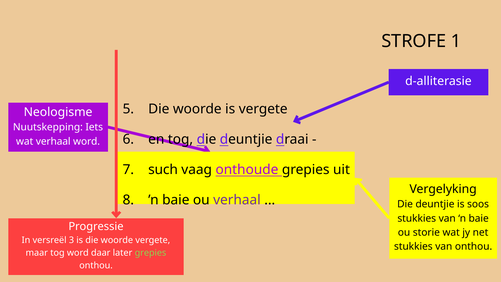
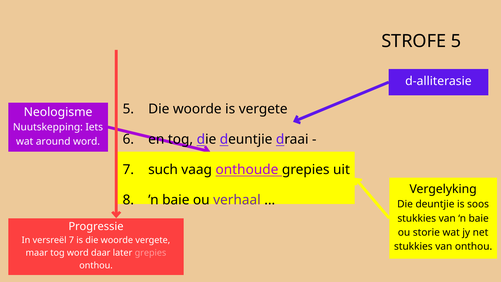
STROFE 1: 1 -> 5 (456, 41)
wat verhaal: verhaal -> around (53, 141)
versreël 3: 3 -> 7 (71, 240)
grepies colour: light green -> pink (150, 253)
